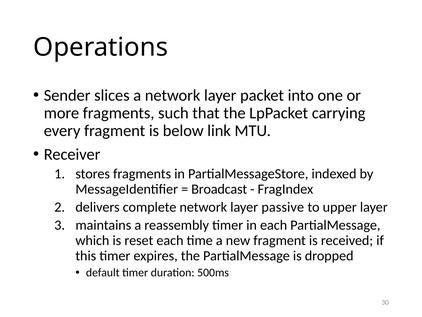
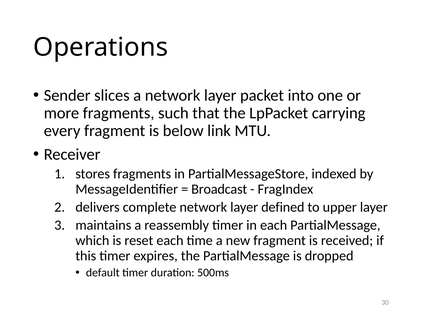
passive: passive -> defined (283, 207)
